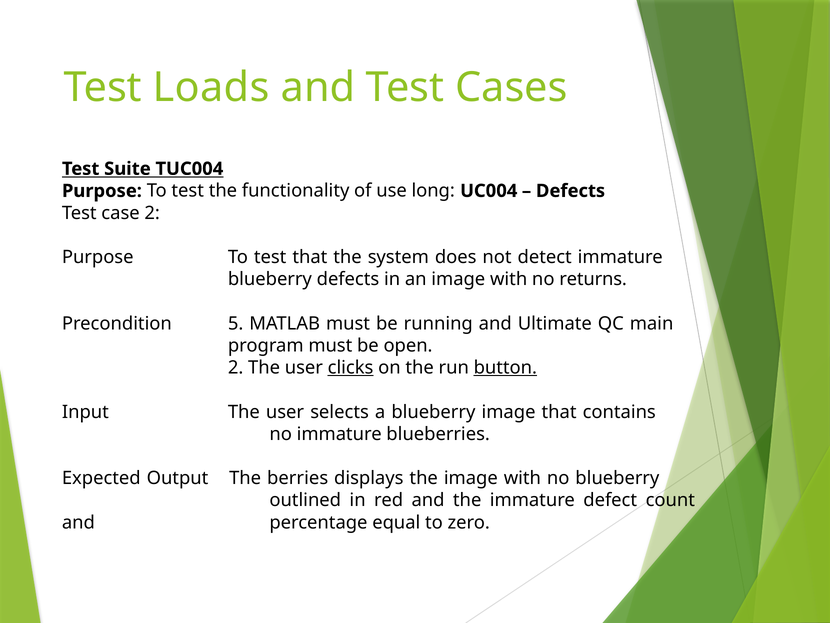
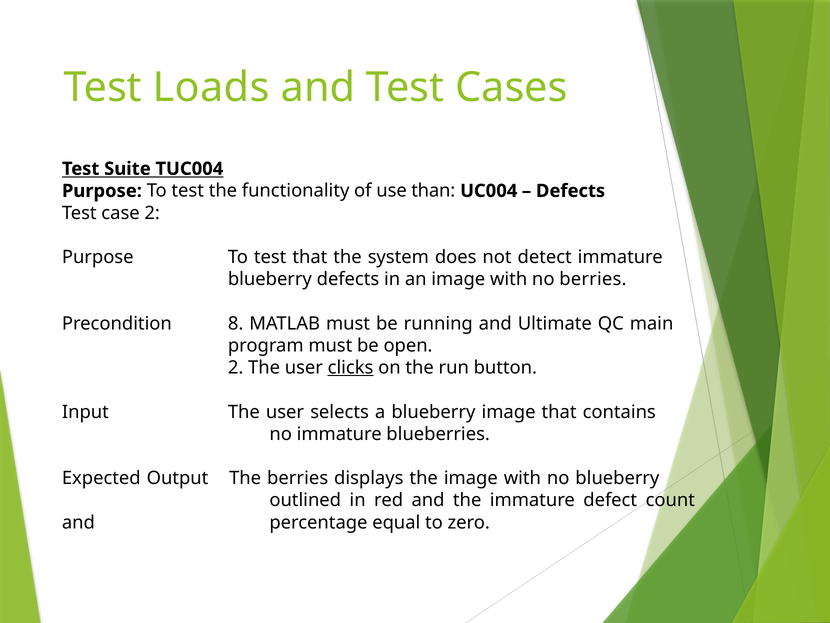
long: long -> than (433, 191)
no returns: returns -> berries (593, 279)
5: 5 -> 8 (236, 323)
button underline: present -> none (505, 367)
